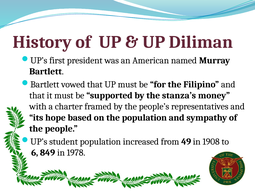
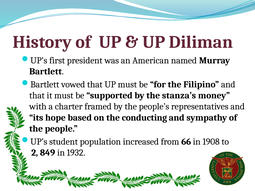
the population: population -> conducting (144, 118)
49: 49 -> 66 (186, 142)
6: 6 -> 2 (35, 153)
1978: 1978 -> 1932 (76, 153)
